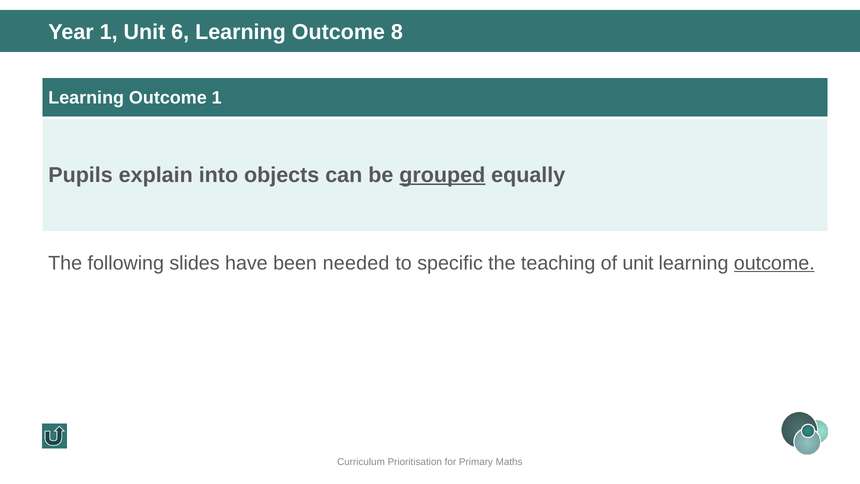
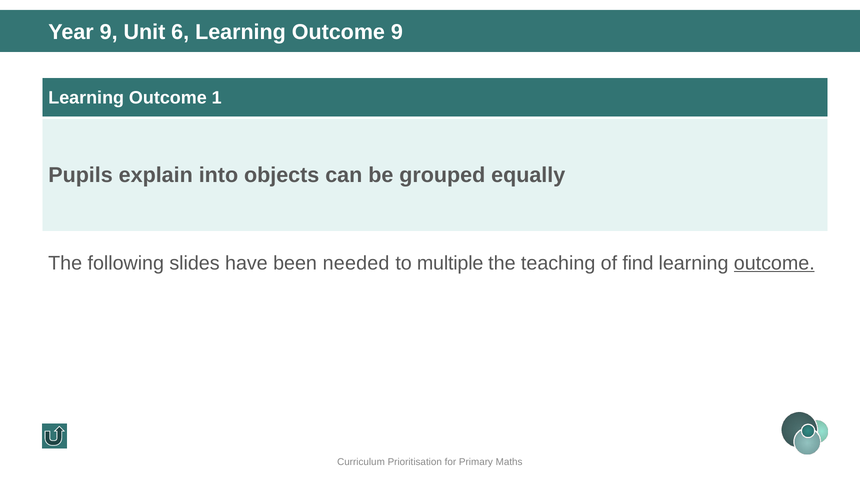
Year 1: 1 -> 9 (109, 32)
Outcome 8: 8 -> 9 (397, 32)
grouped underline: present -> none (442, 175)
specific: specific -> multiple (450, 263)
of unit: unit -> find (638, 263)
